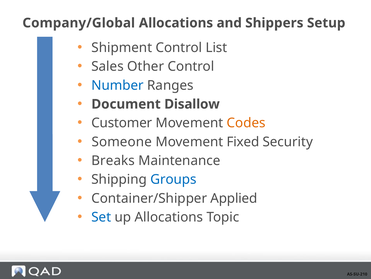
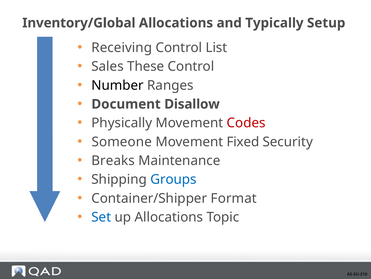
Company/Global: Company/Global -> Inventory/Global (79, 23)
Shippers: Shippers -> Typically (274, 23)
Shipment: Shipment -> Receiving (122, 48)
Other: Other -> These (146, 66)
Number colour: blue -> black (118, 85)
Customer: Customer -> Physically (122, 123)
Codes colour: orange -> red (246, 123)
Applied: Applied -> Format (234, 198)
